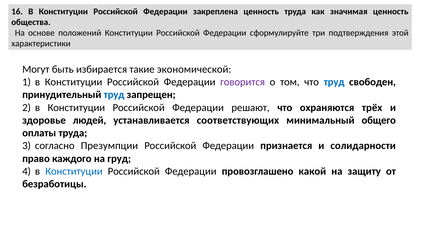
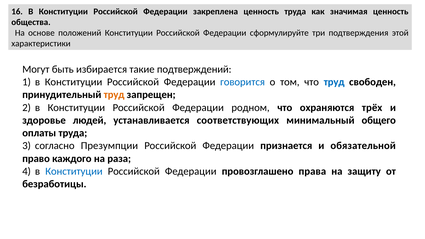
экономической: экономической -> подтверждений (194, 69)
говорится colour: purple -> blue (243, 82)
труд colour: blue -> orange (114, 95)
решают: решают -> родном (251, 108)
солидарности: солидарности -> обязательной (363, 146)
груд: груд -> раза (119, 159)
какой: какой -> права (312, 171)
